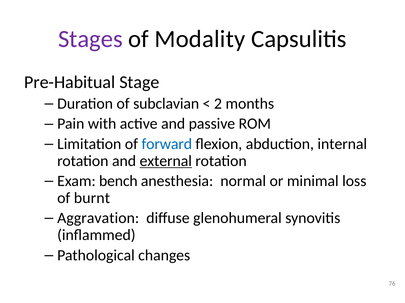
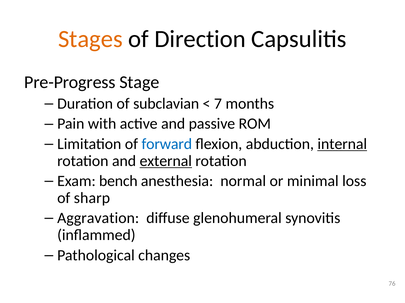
Stages colour: purple -> orange (90, 39)
Modality: Modality -> Direction (200, 39)
Pre-Habitual: Pre-Habitual -> Pre-Progress (70, 83)
2: 2 -> 7 (218, 104)
internal underline: none -> present (342, 144)
burnt: burnt -> sharp (92, 198)
